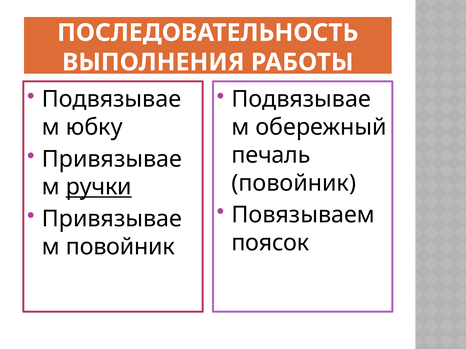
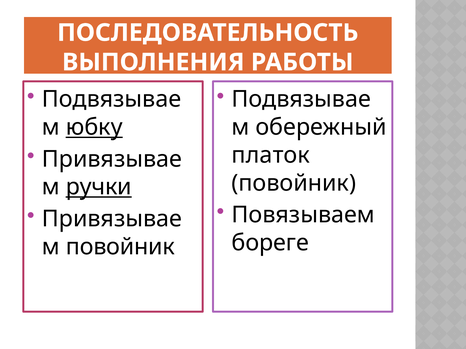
юбку underline: none -> present (94, 127)
печаль: печаль -> платок (271, 155)
поясок: поясок -> бореге (270, 243)
